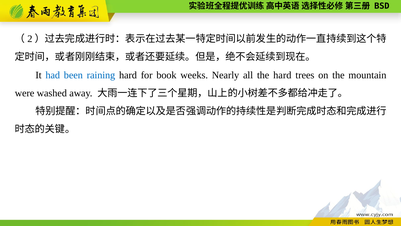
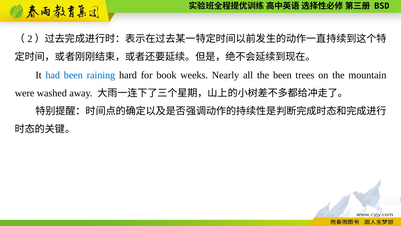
the hard: hard -> been (282, 75)
